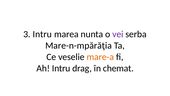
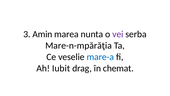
3 Intru: Intru -> Amin (42, 34)
mare-a colour: orange -> blue (100, 57)
Ah Intru: Intru -> Iubit (61, 68)
